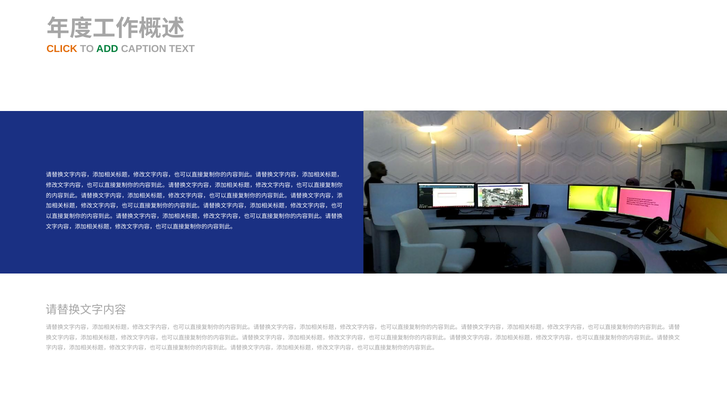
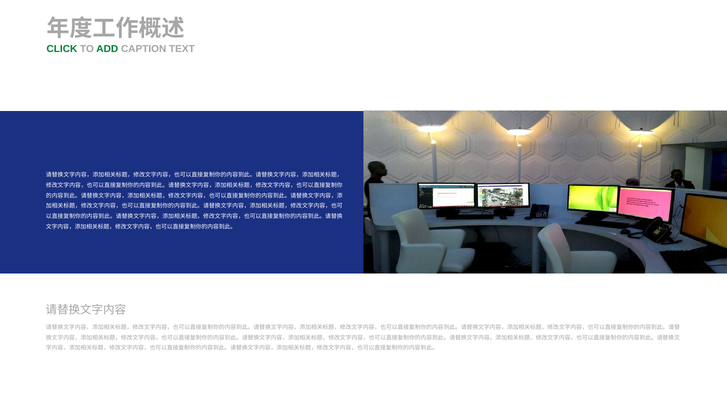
CLICK colour: orange -> green (62, 49)
